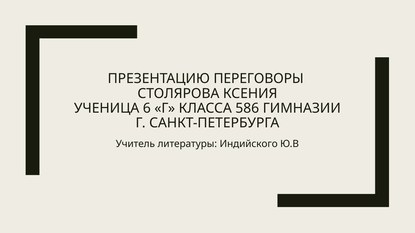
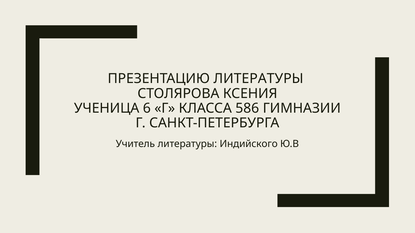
ПРЕЗЕНТАЦИЮ ПЕРЕГОВОРЫ: ПЕРЕГОВОРЫ -> ЛИТЕРАТУРЫ (258, 79)
